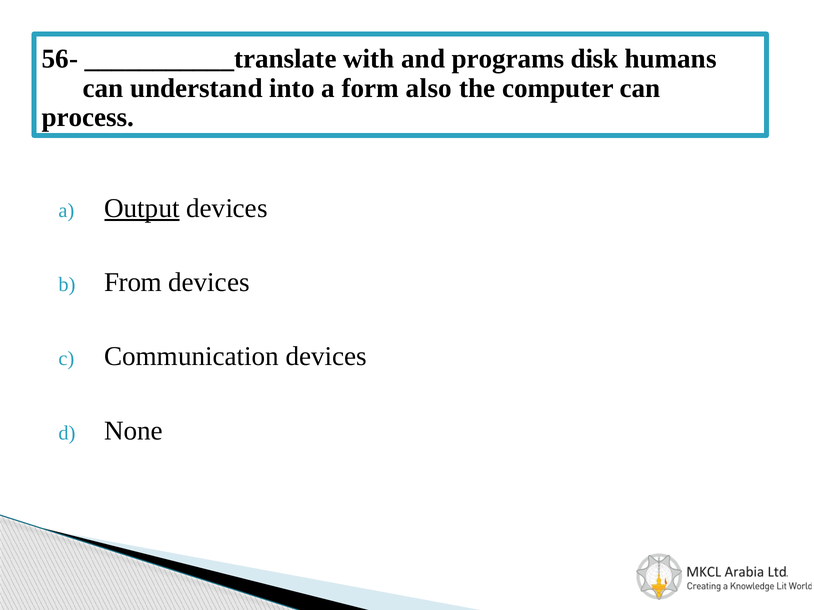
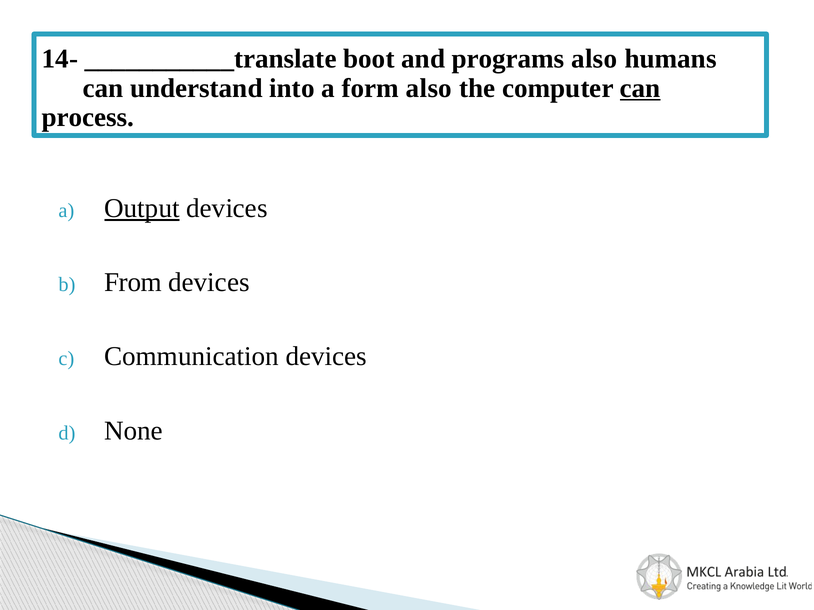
56-: 56- -> 14- (60, 59)
with: with -> boot (369, 59)
programs disk: disk -> also (594, 59)
can underline: none -> present (640, 88)
